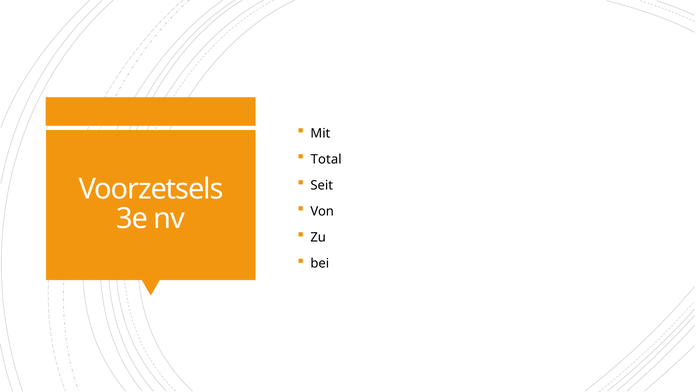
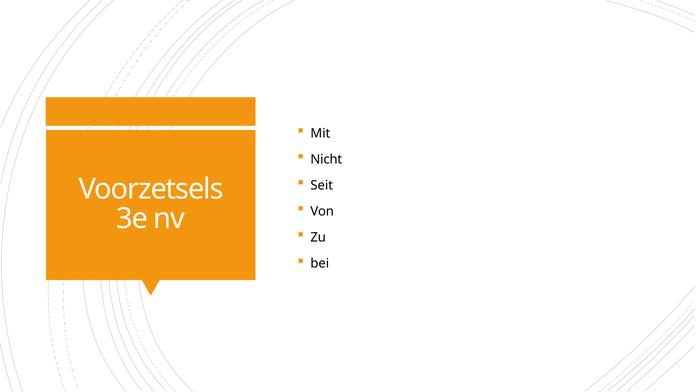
Total: Total -> Nicht (326, 159)
